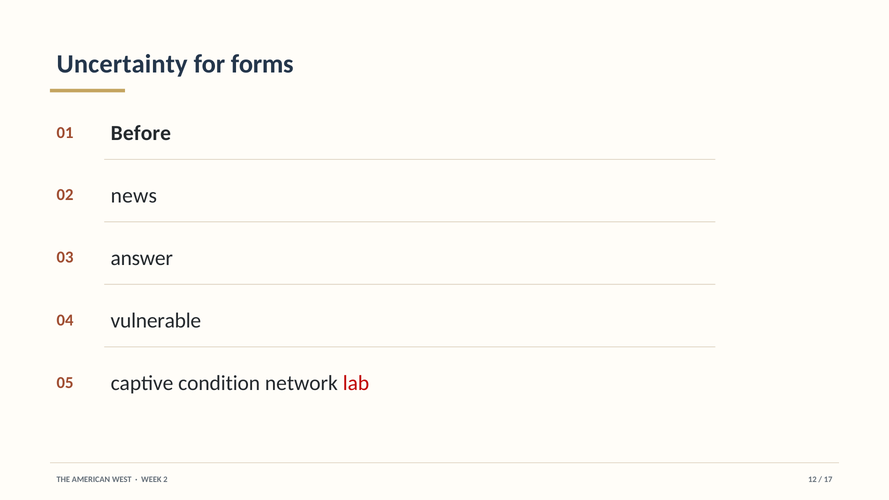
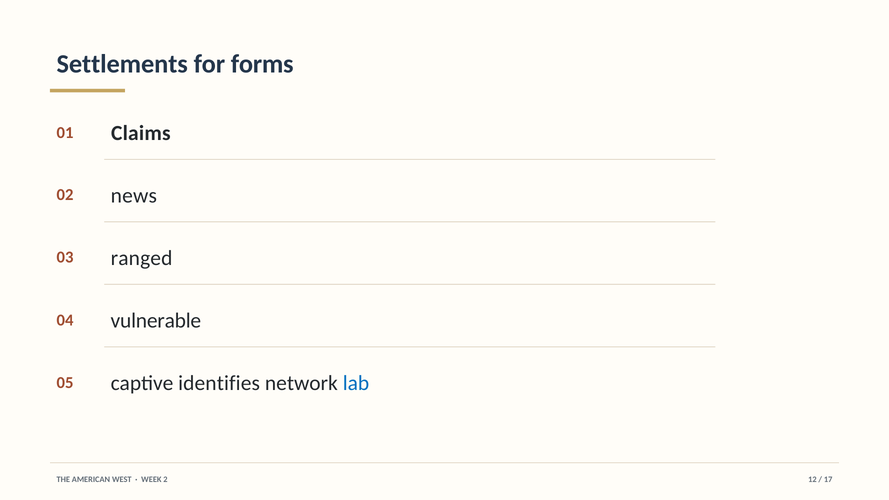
Uncertainty: Uncertainty -> Settlements (122, 64)
Before: Before -> Claims (141, 133)
answer: answer -> ranged (142, 258)
condition: condition -> identifies (219, 383)
lab colour: red -> blue (356, 383)
